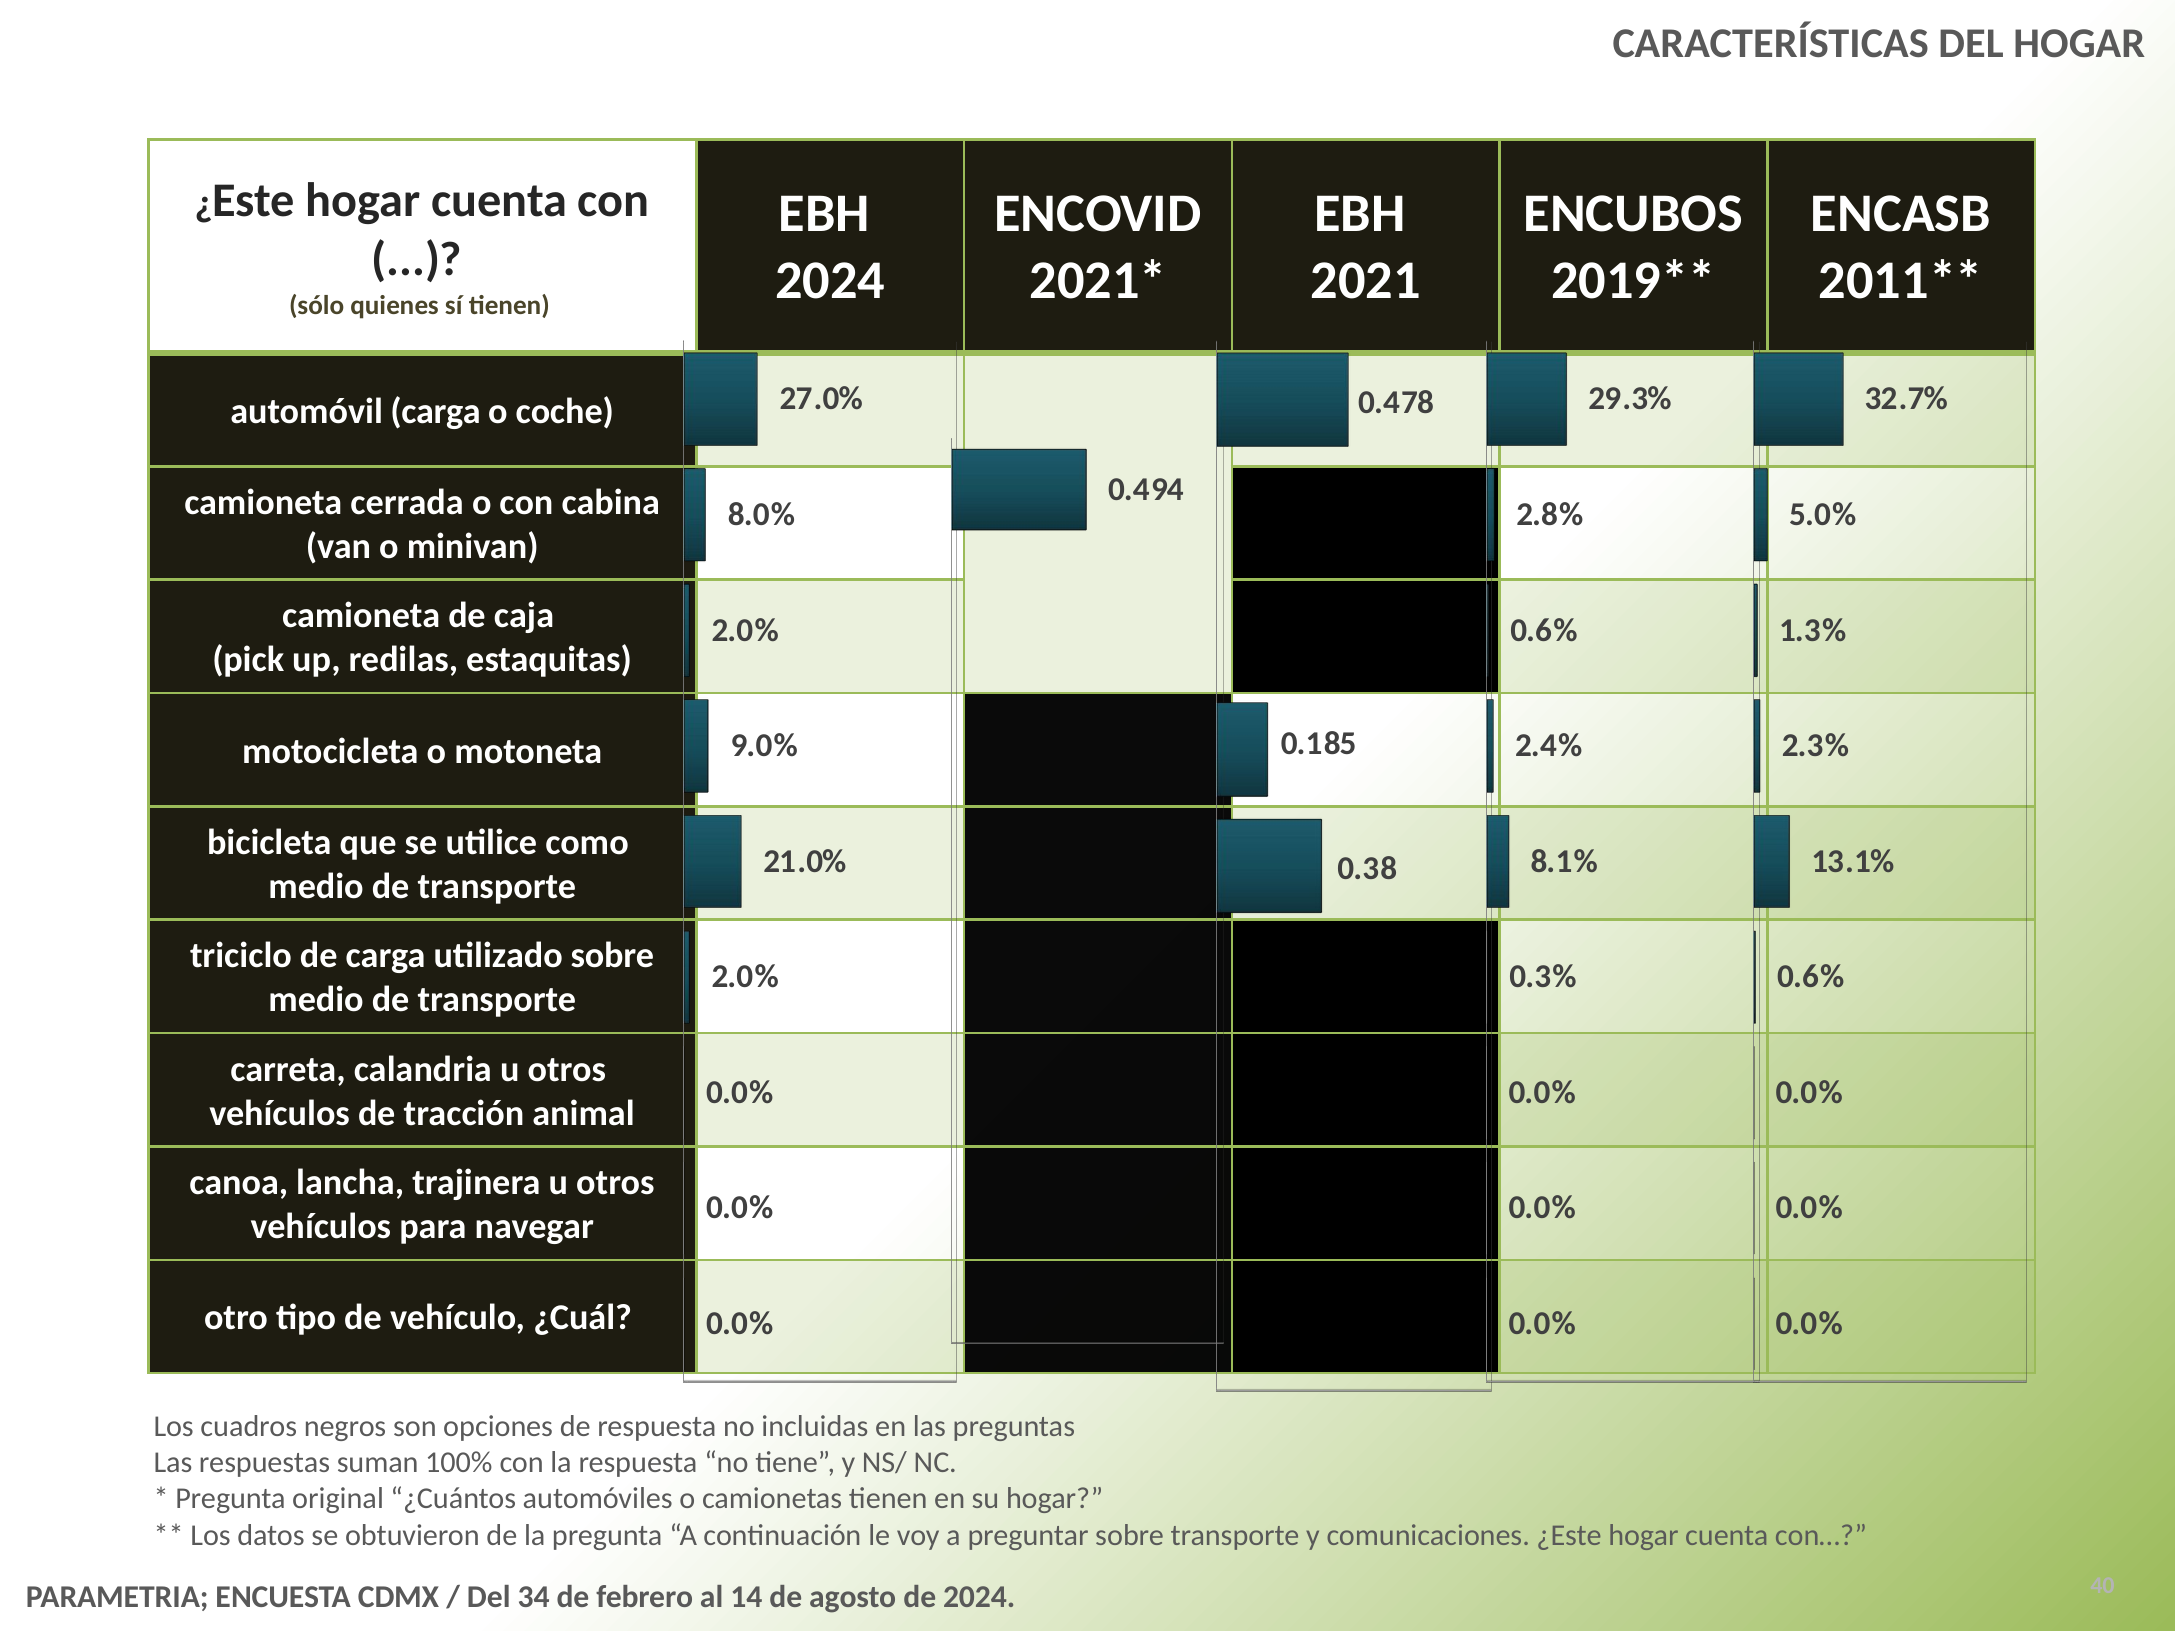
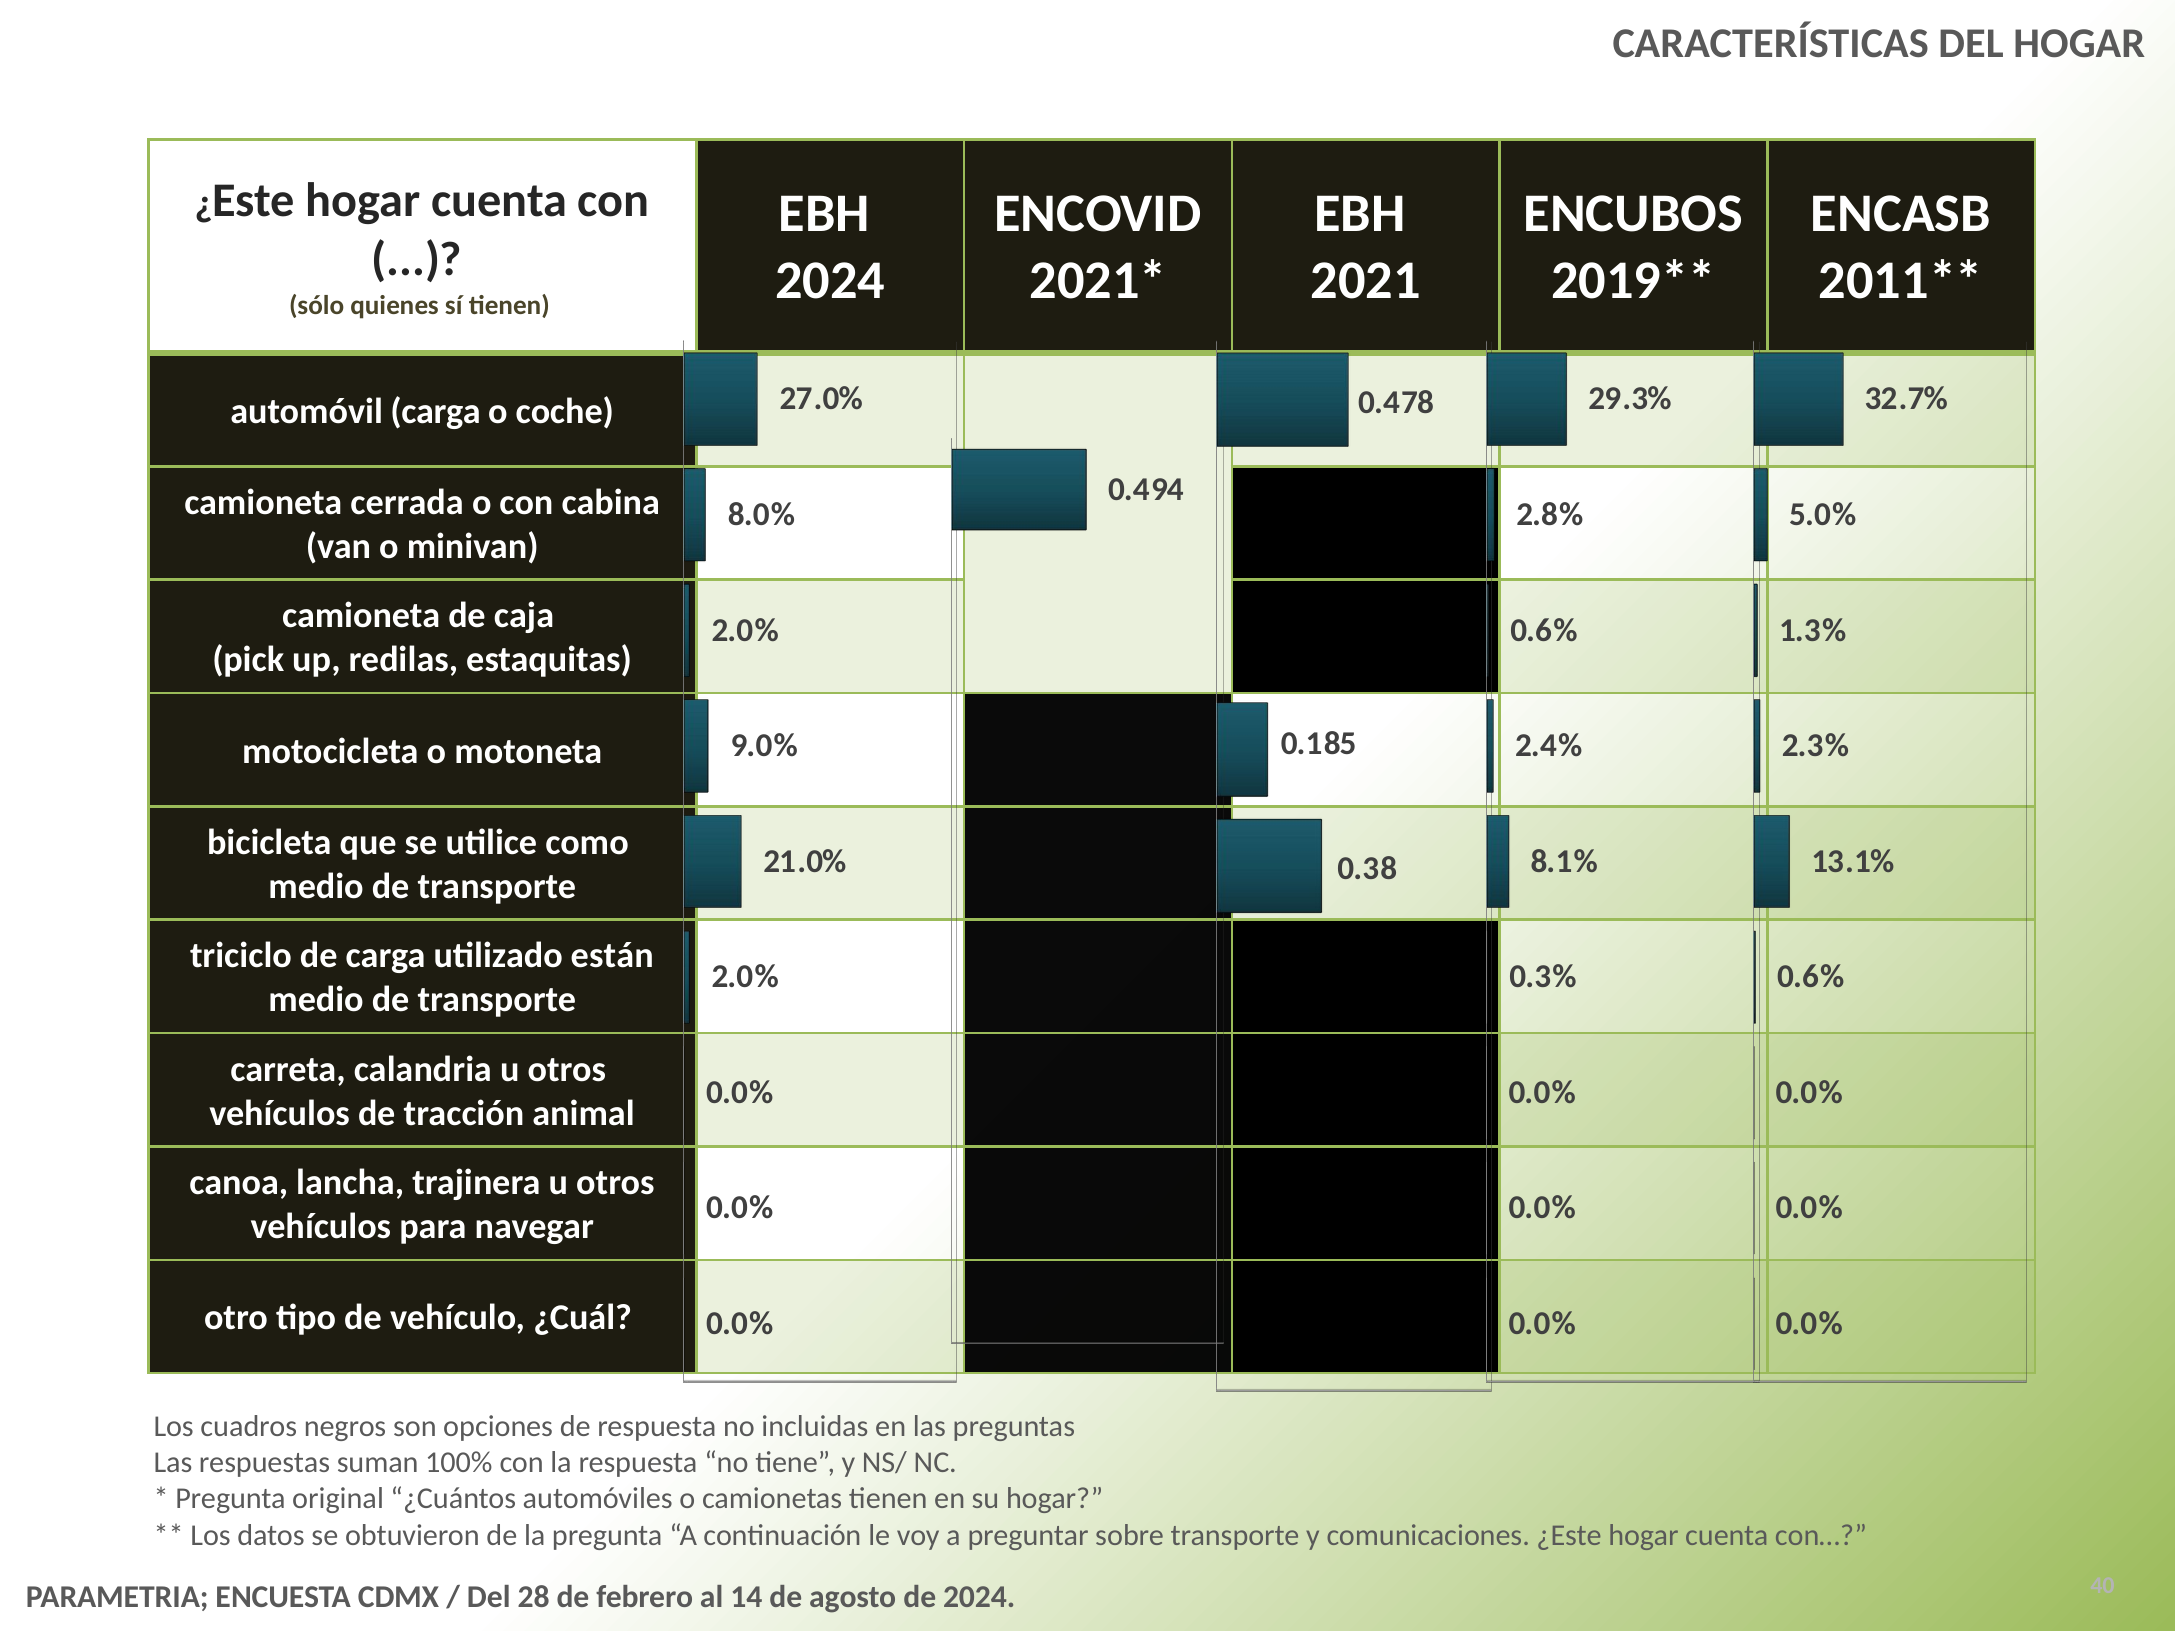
utilizado sobre: sobre -> están (612, 956)
34: 34 -> 28 (534, 1597)
